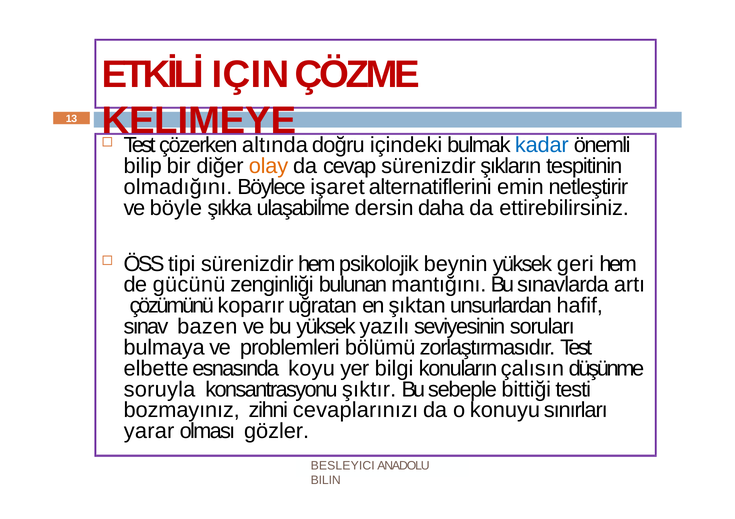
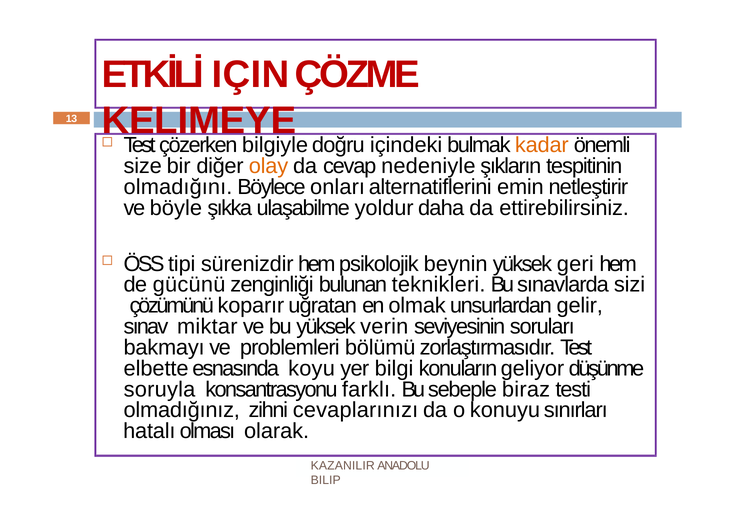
altında: altında -> bilgiyle (275, 145)
kadar colour: blue -> orange (542, 145)
bilip: bilip -> size (143, 166)
cevap sürenizdir: sürenizdir -> nedeniyle (428, 166)
işaret: işaret -> onları (338, 187)
dersin: dersin -> yoldur (384, 208)
mantığını: mantığını -> teknikleri (439, 285)
artı: artı -> sizi (630, 285)
şıktan: şıktan -> olmak (417, 306)
hafif: hafif -> gelir (580, 306)
bazen: bazen -> miktar (207, 327)
yazılı: yazılı -> verin (384, 327)
bulmaya: bulmaya -> bakmayı (164, 348)
çalısın: çalısın -> geliyor (532, 369)
şıktır: şıktır -> farklı (369, 390)
bittiği: bittiği -> biraz (526, 390)
bozmayınız: bozmayınız -> olmadığınız (182, 411)
yarar: yarar -> hatalı (149, 432)
gözler: gözler -> olarak (277, 432)
BESLEYICI: BESLEYICI -> KAZANILIR (343, 466)
BILIN: BILIN -> BILIP (326, 480)
